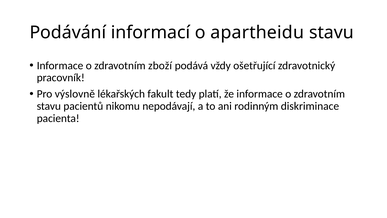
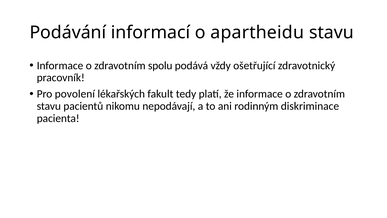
zboží: zboží -> spolu (160, 65)
výslovně: výslovně -> povolení (75, 94)
